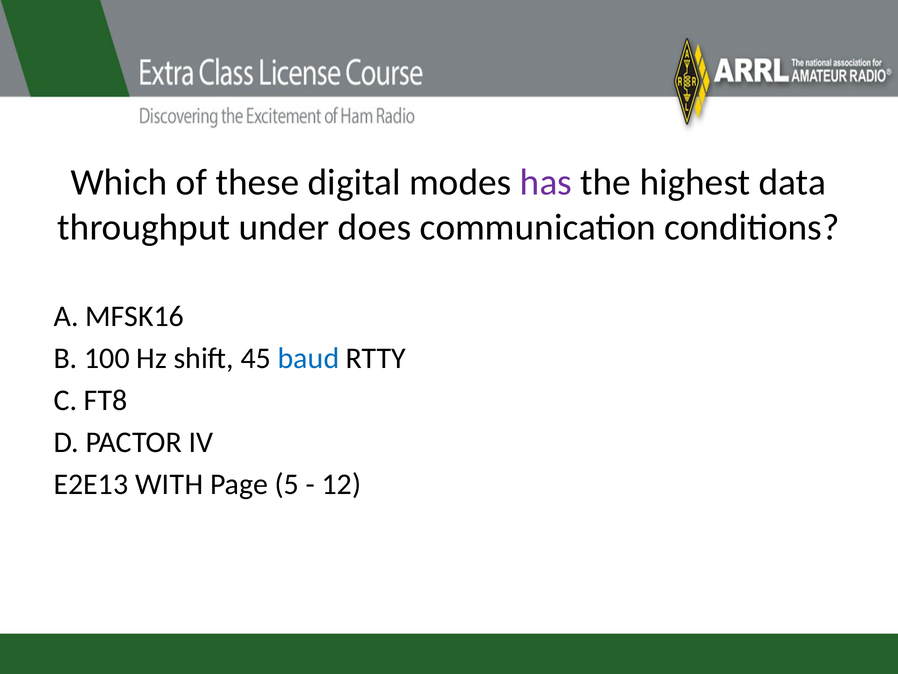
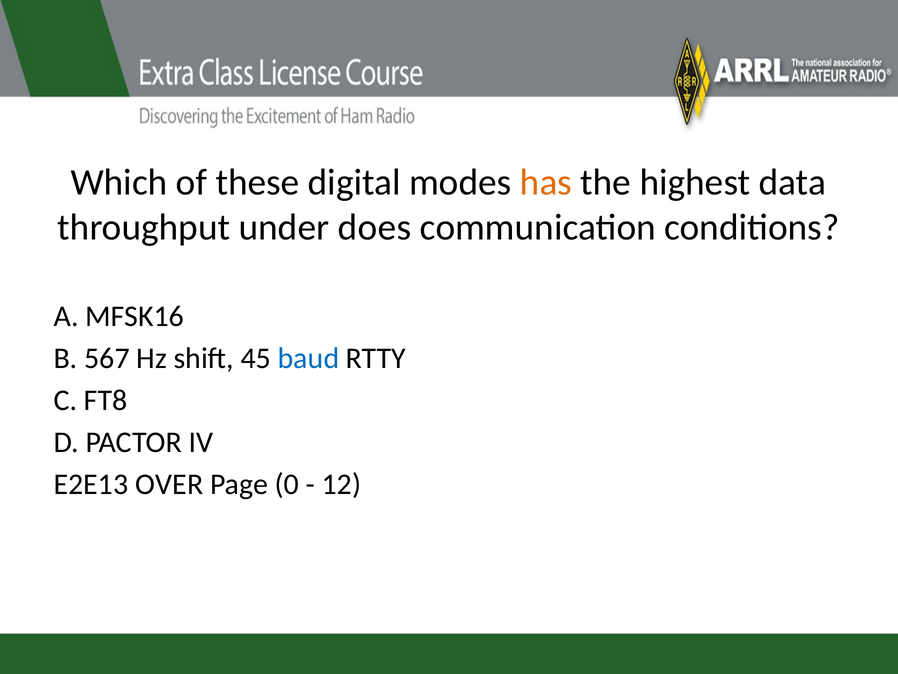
has colour: purple -> orange (546, 182)
100: 100 -> 567 (107, 358)
WITH: WITH -> OVER (169, 484)
5: 5 -> 0 (287, 484)
